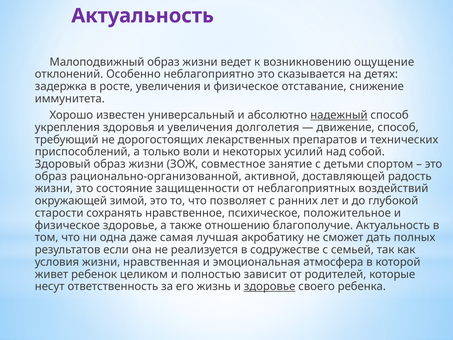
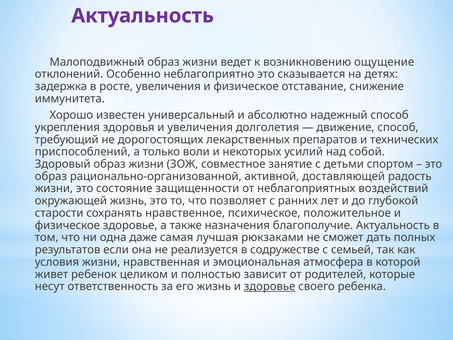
надежный underline: present -> none (339, 115)
окружающей зимой: зимой -> жизнь (128, 201)
отношению: отношению -> назначения (237, 225)
акробатику: акробатику -> рюкзаками (272, 237)
